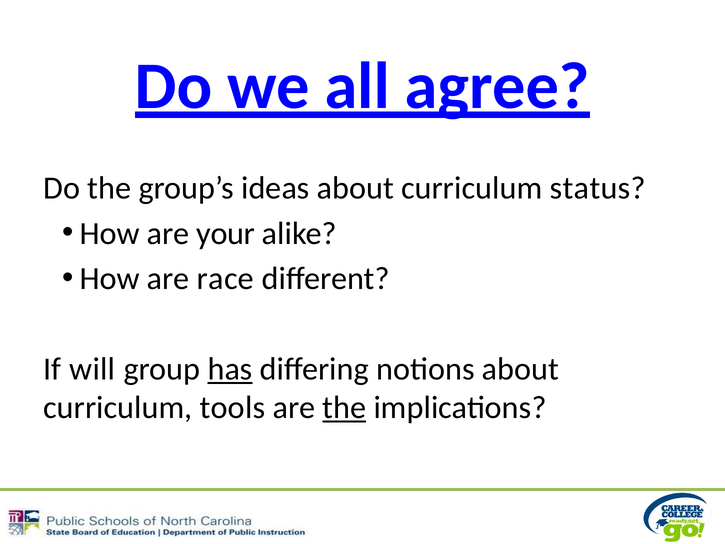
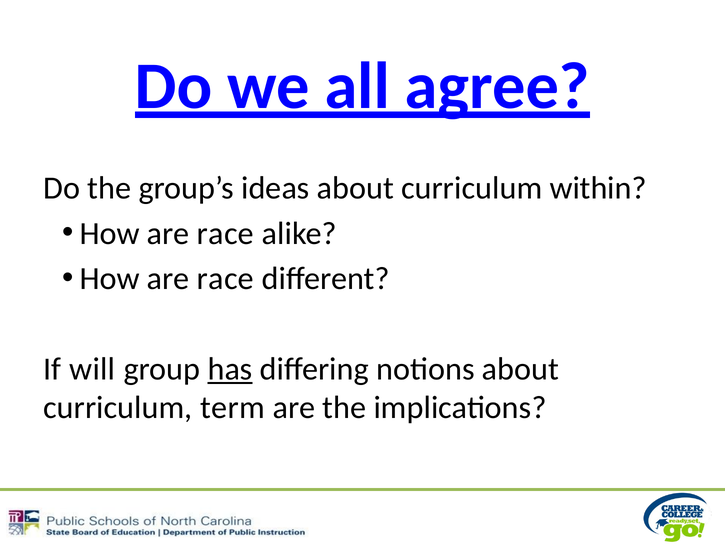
status: status -> within (598, 188)
your: your -> race (225, 233)
tools: tools -> term (232, 407)
the underline: present -> none (344, 407)
